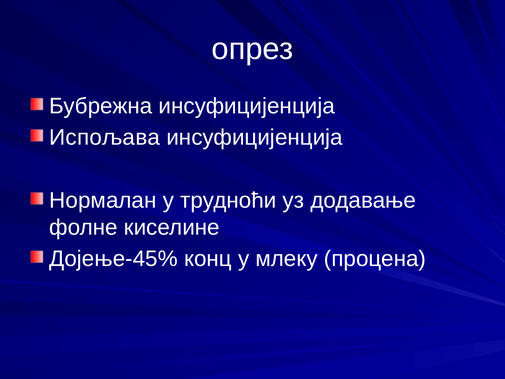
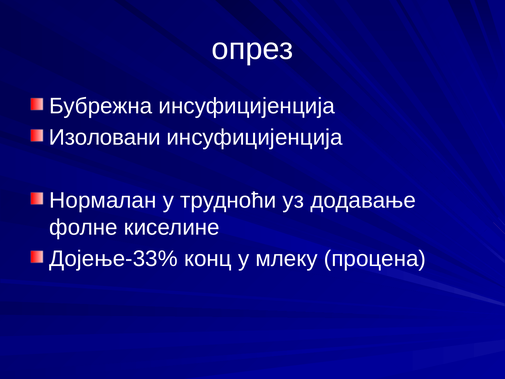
Испољава: Испољава -> Изоловани (105, 137)
Дојење-45%: Дојење-45% -> Дојење-33% (113, 259)
